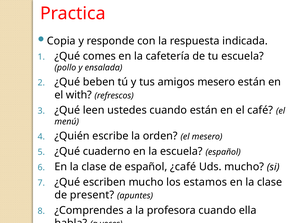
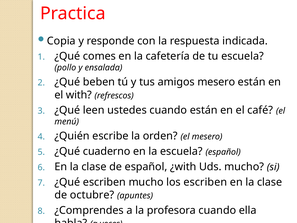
¿café: ¿café -> ¿with (183, 167)
los estamos: estamos -> escriben (205, 182)
present: present -> octubre (92, 195)
